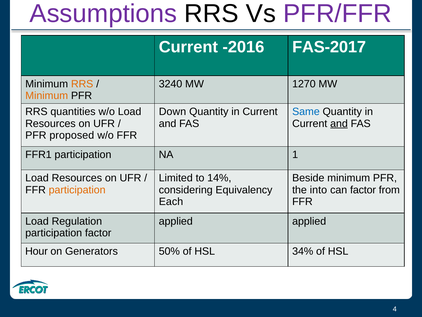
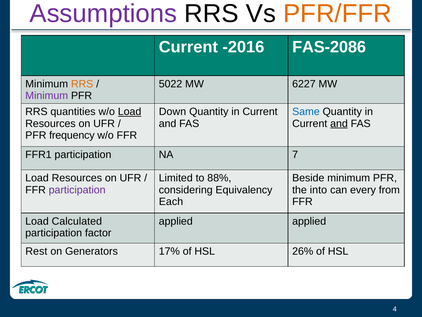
PFR/FFR colour: purple -> orange (338, 14)
FAS-2017: FAS-2017 -> FAS-2086 (329, 47)
3240: 3240 -> 5022 (171, 84)
1270: 1270 -> 6227 (304, 84)
Minimum colour: orange -> purple (47, 96)
Load underline: none -> present (130, 112)
proposed: proposed -> frequency (72, 135)
1: 1 -> 7 (295, 154)
14%: 14% -> 88% (219, 178)
participation colour: orange -> purple (77, 190)
can factor: factor -> every (363, 190)
Regulation: Regulation -> Calculated (77, 221)
Hour: Hour -> Rest (36, 251)
50%: 50% -> 17% (169, 251)
34%: 34% -> 26% (303, 251)
